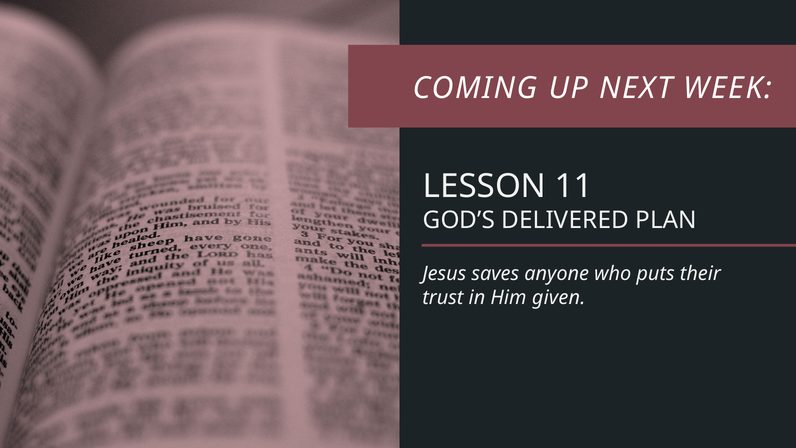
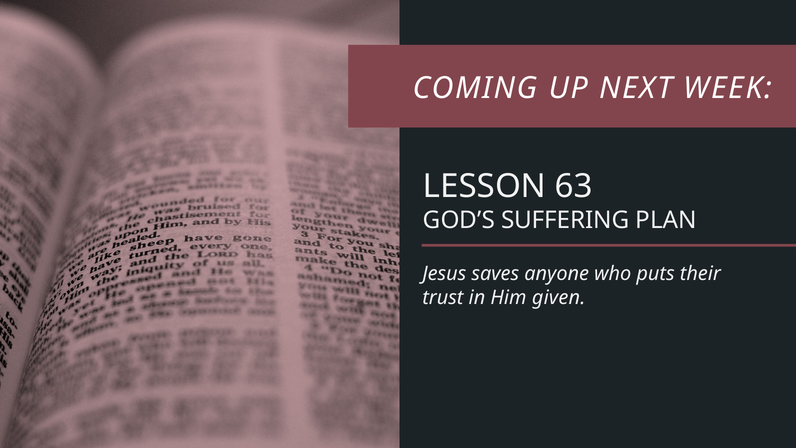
11: 11 -> 63 (574, 186)
DELIVERED: DELIVERED -> SUFFERING (565, 220)
